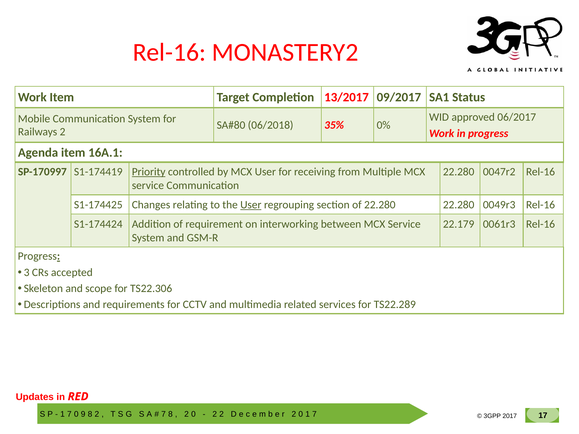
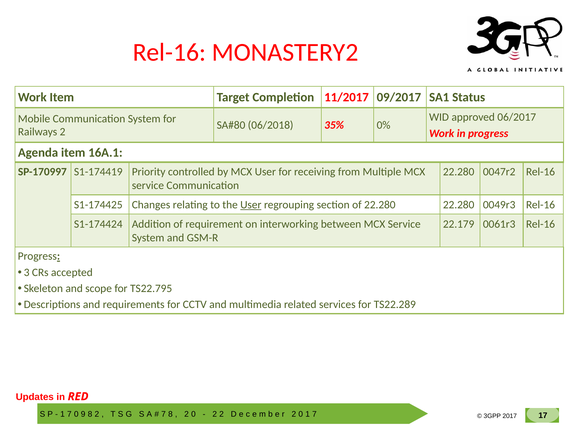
13/2017: 13/2017 -> 11/2017 (347, 97)
Priority underline: present -> none (149, 172)
TS22.306: TS22.306 -> TS22.795 (151, 289)
